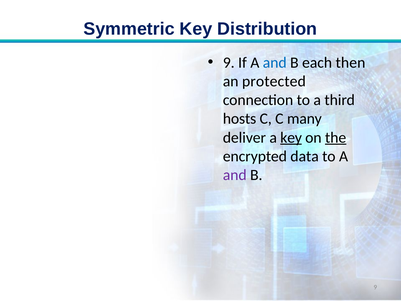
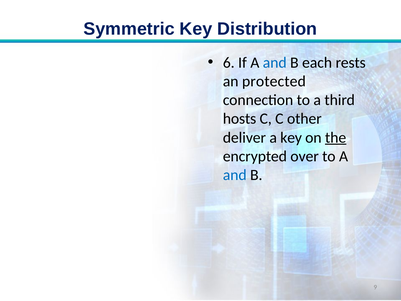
9: 9 -> 6 (229, 63)
then: then -> rests (351, 63)
many: many -> other (304, 119)
key underline: present -> none (291, 137)
data: data -> over (305, 156)
and colour: purple -> blue (235, 175)
